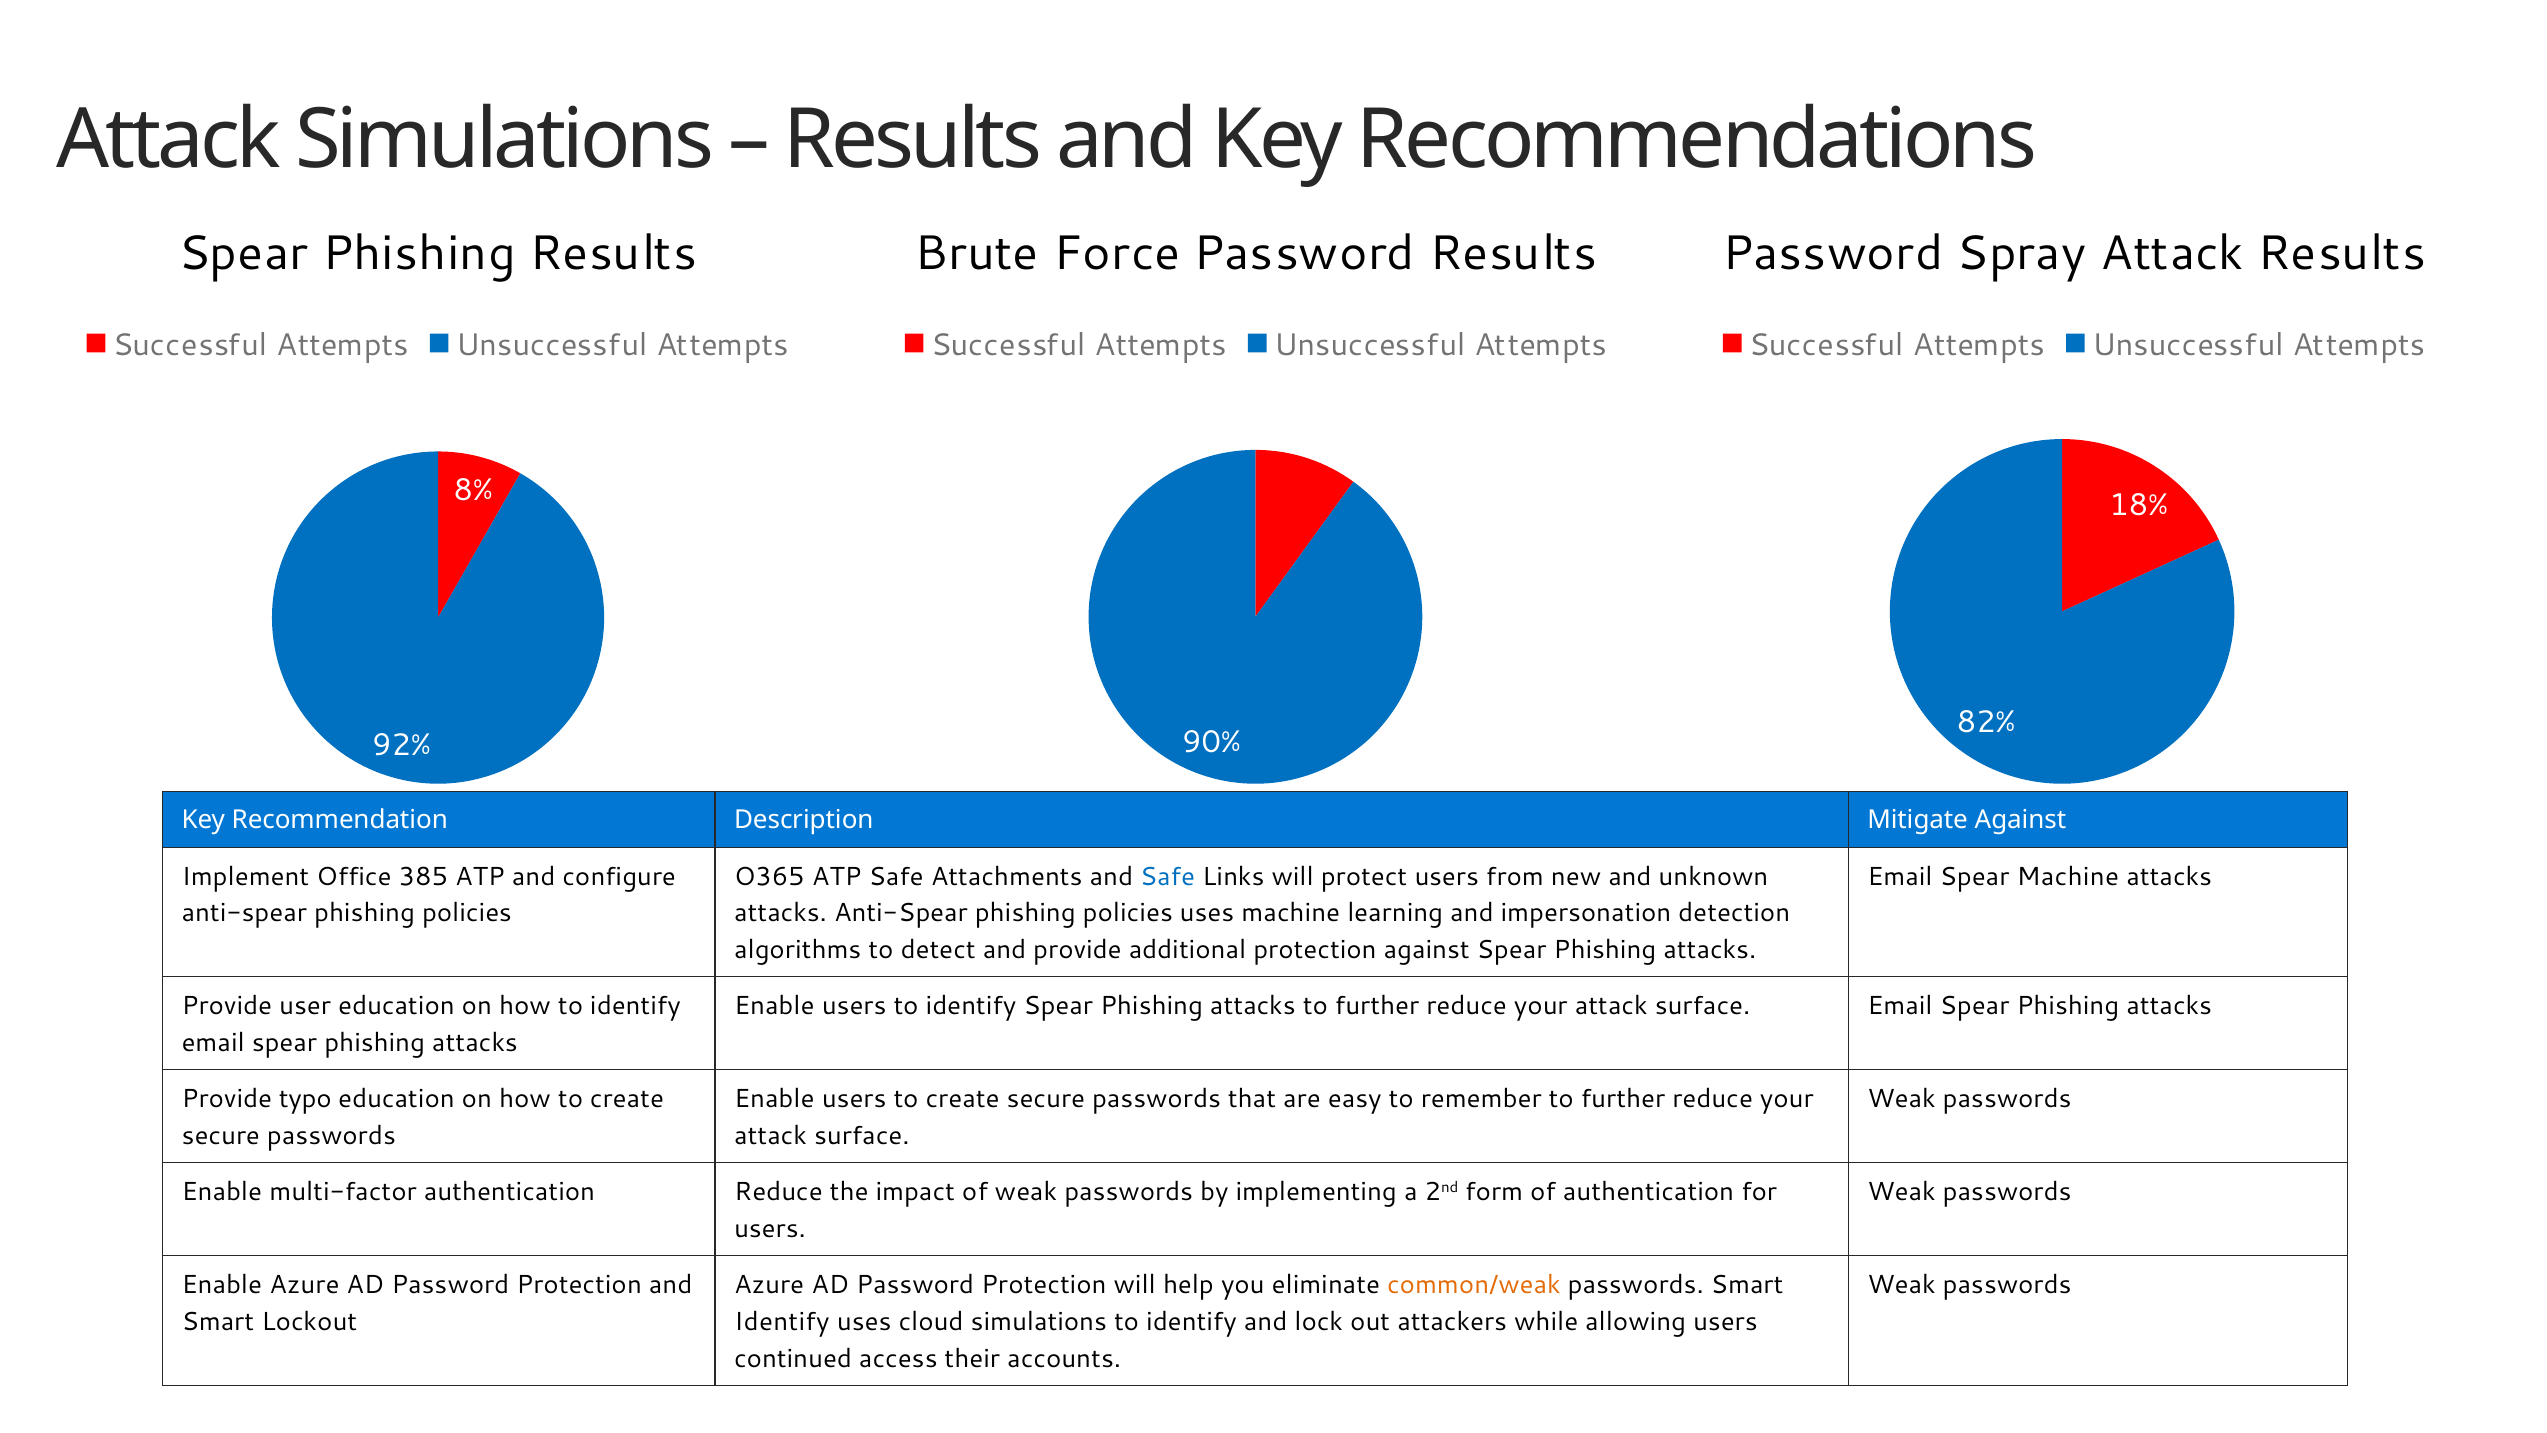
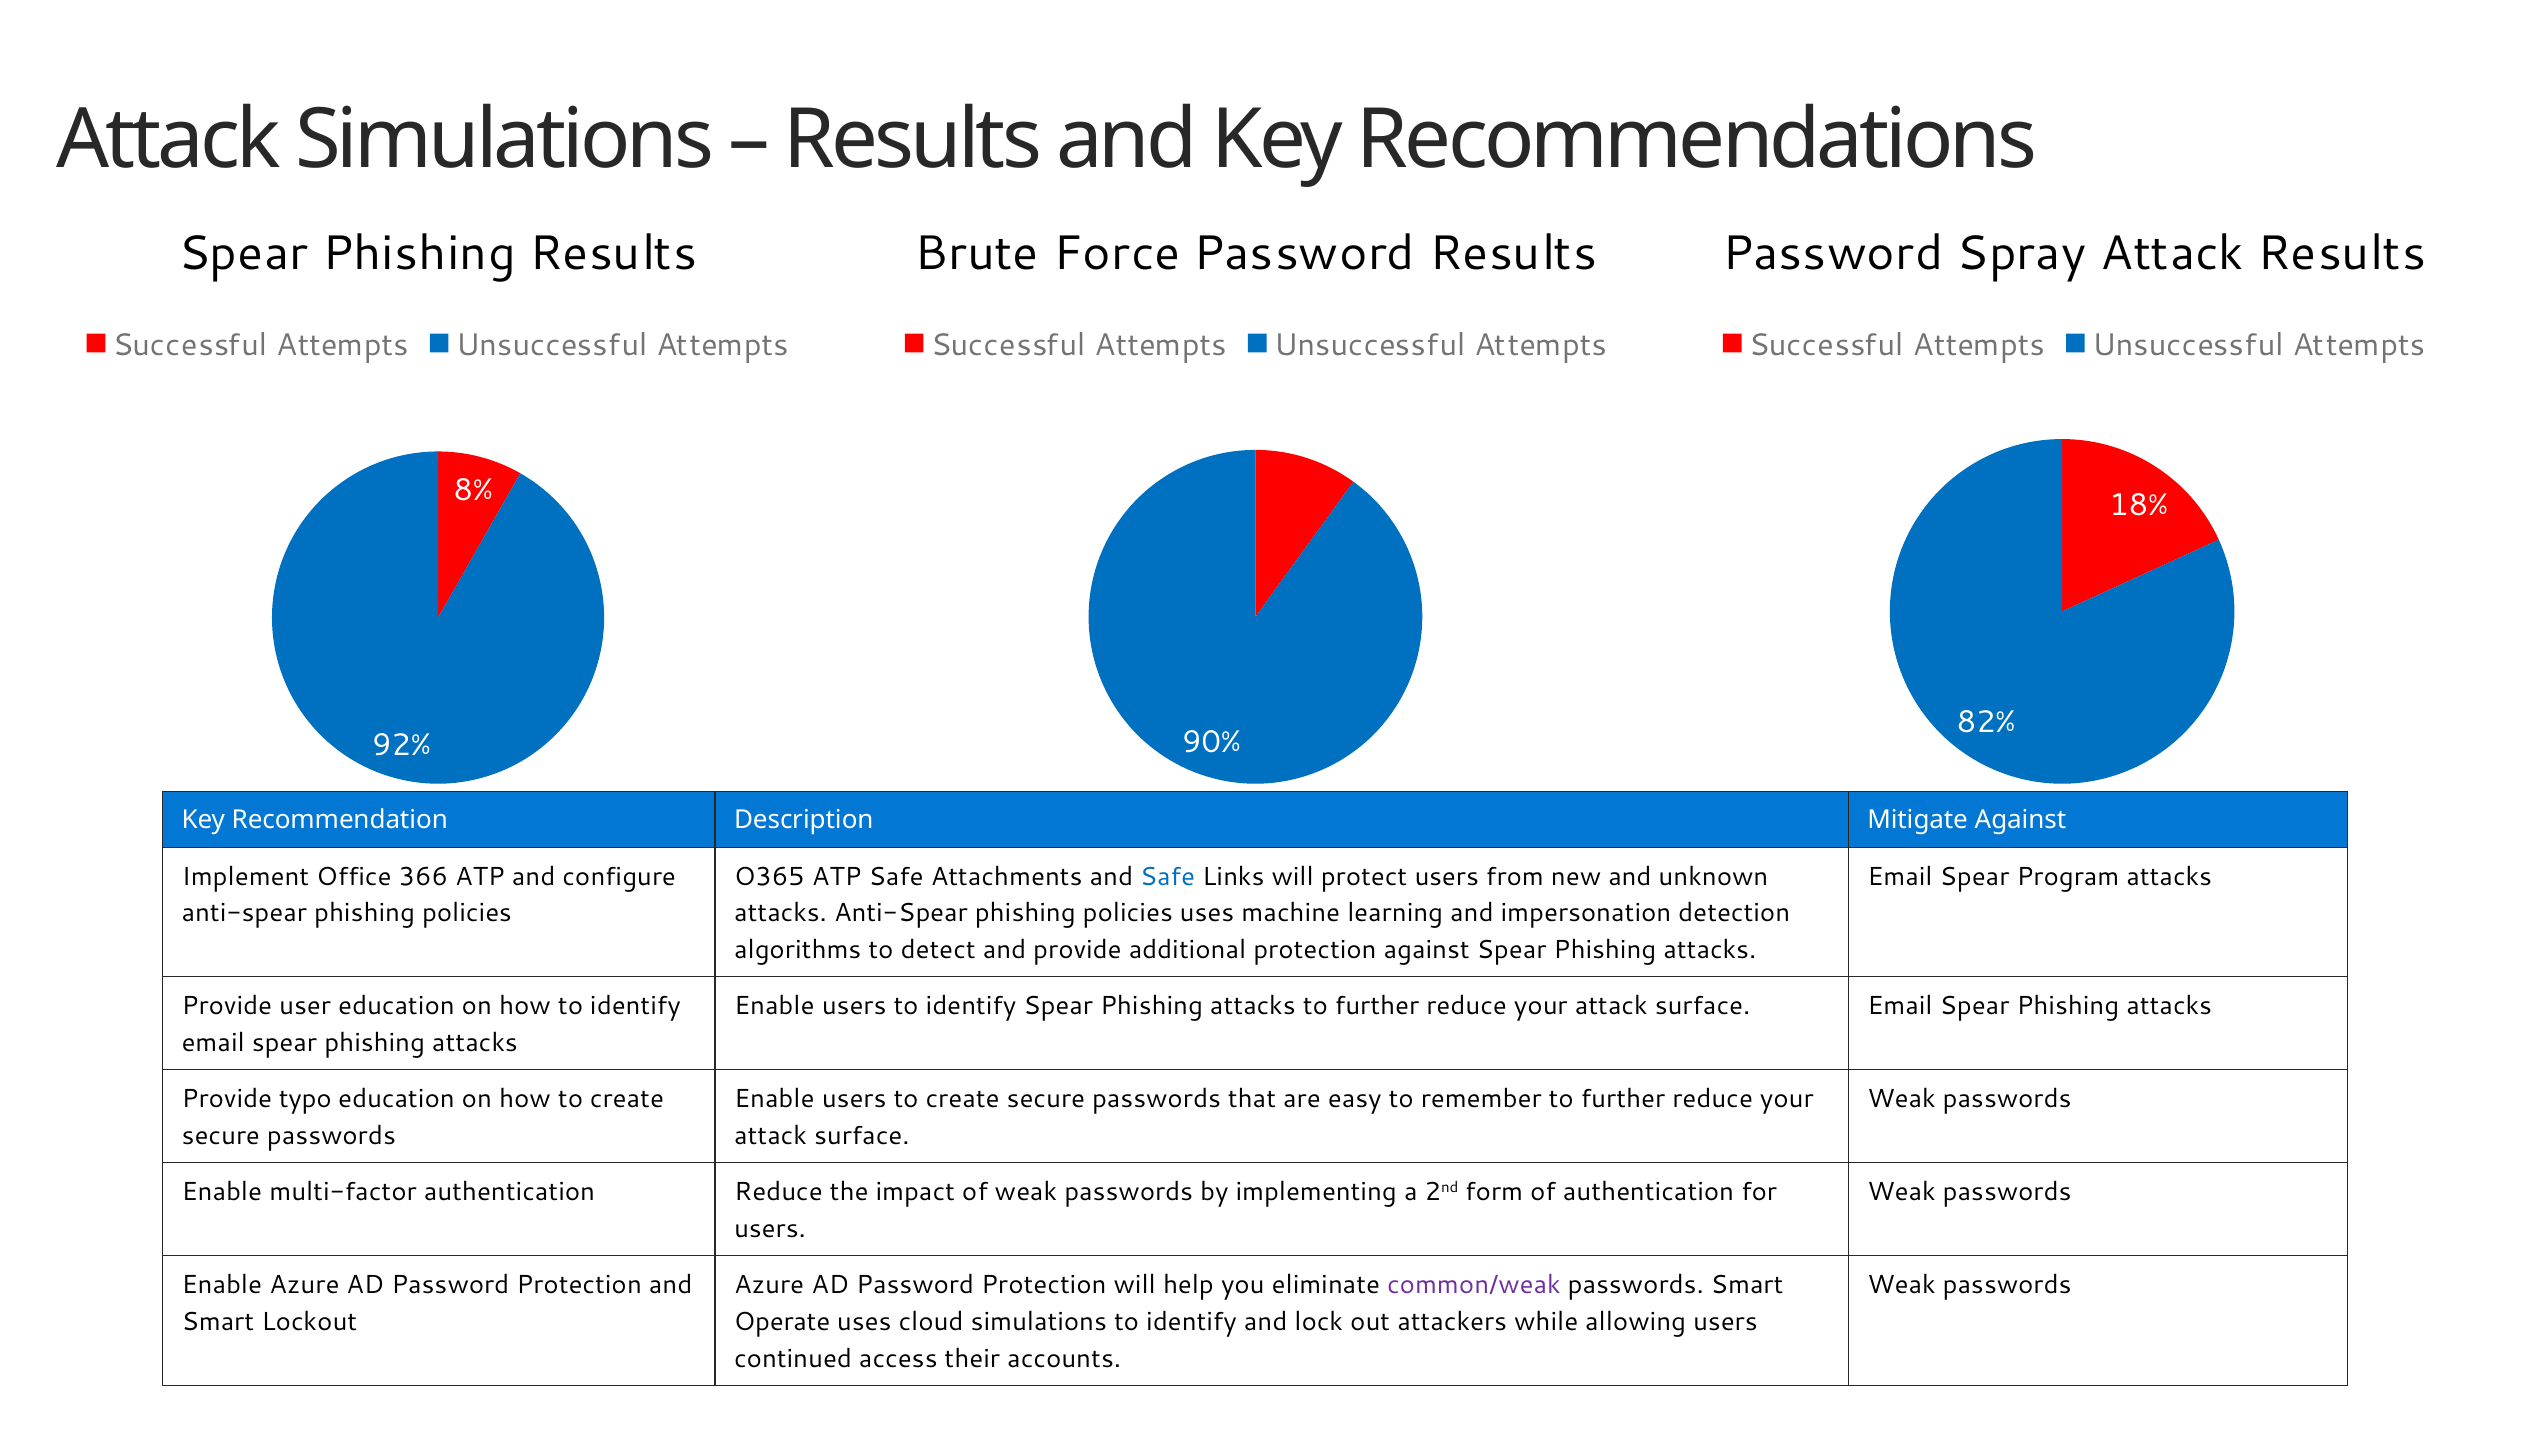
385: 385 -> 366 (423, 876)
Spear Machine: Machine -> Program (2068, 876)
common/weak colour: orange -> purple (1474, 1284)
Identify: Identify -> Operate (782, 1321)
